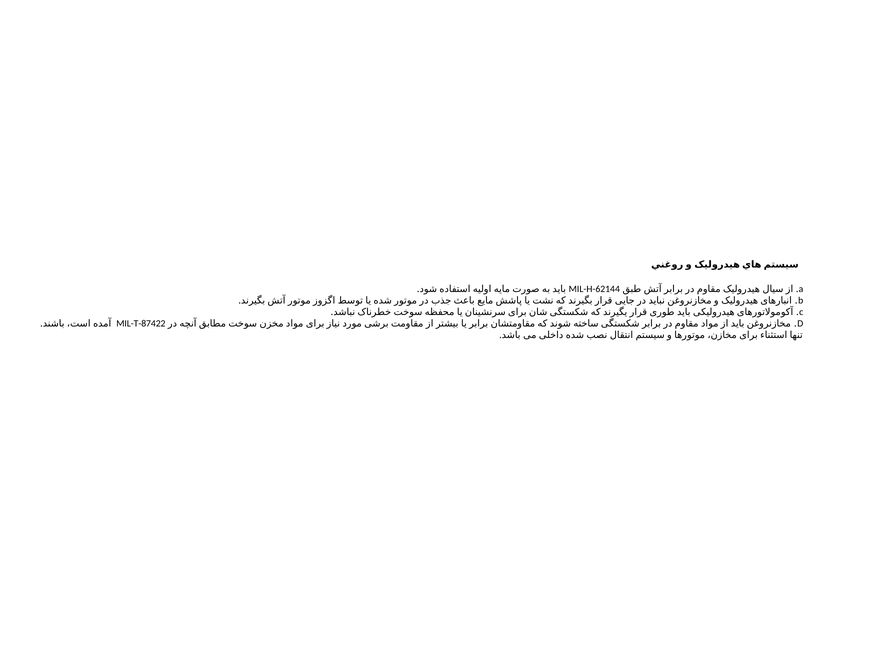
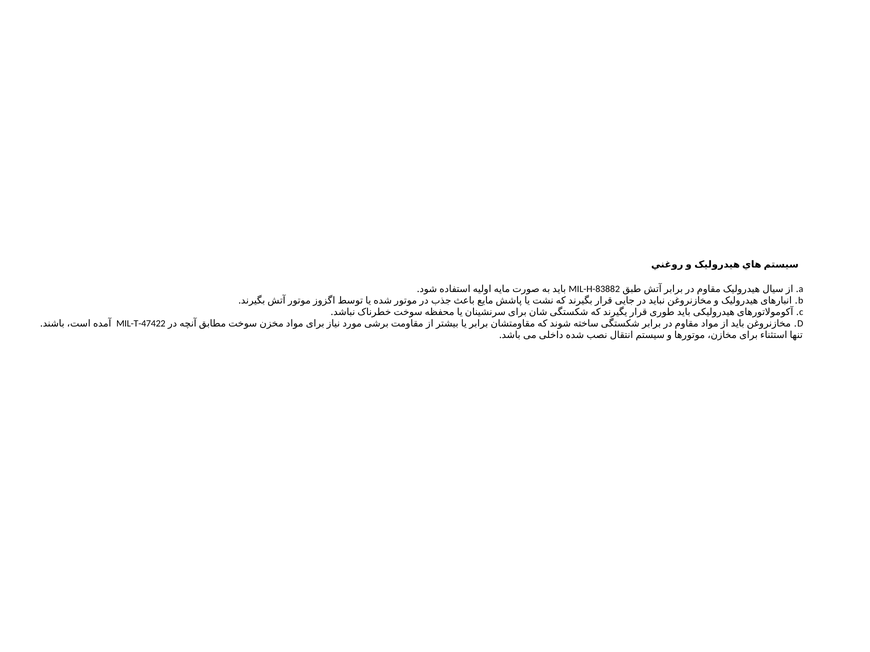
MIL-H-62144: MIL-H-62144 -> MIL-H-83882 (594, 289)
MIL-T-87422: MIL-T-87422 -> MIL-T-47422 (141, 324)
